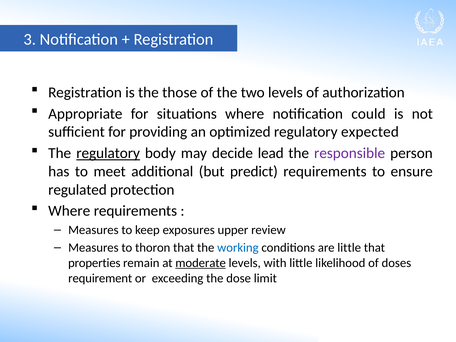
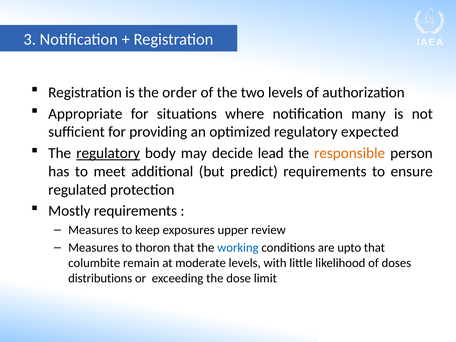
those: those -> order (180, 92)
could: could -> many (368, 114)
responsible colour: purple -> orange (350, 153)
Where: Where -> Mostly (69, 211)
are little: little -> upto (349, 248)
properties: properties -> columbite (94, 263)
moderate underline: present -> none (201, 263)
requirement: requirement -> distributions (100, 278)
